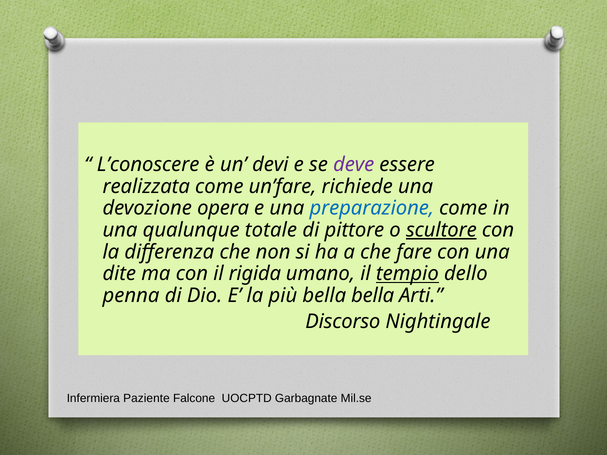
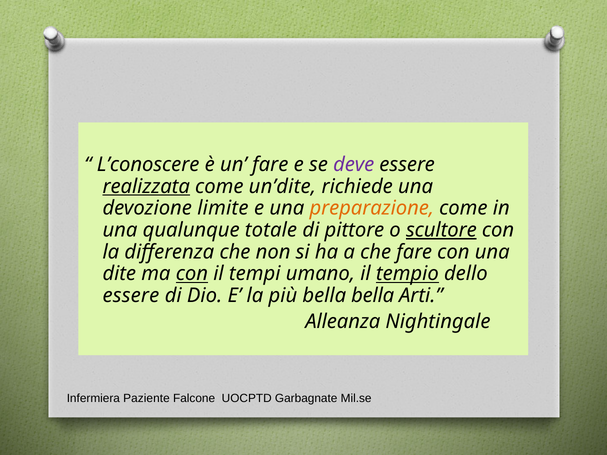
un devi: devi -> fare (270, 165)
realizzata underline: none -> present (146, 186)
un’fare: un’fare -> un’dite (282, 186)
opera: opera -> limite (223, 208)
preparazione colour: blue -> orange (372, 208)
con underline: none -> present (192, 274)
rigida: rigida -> tempi (255, 274)
penna: penna -> essere (131, 296)
Discorso: Discorso -> Alleanza (343, 322)
